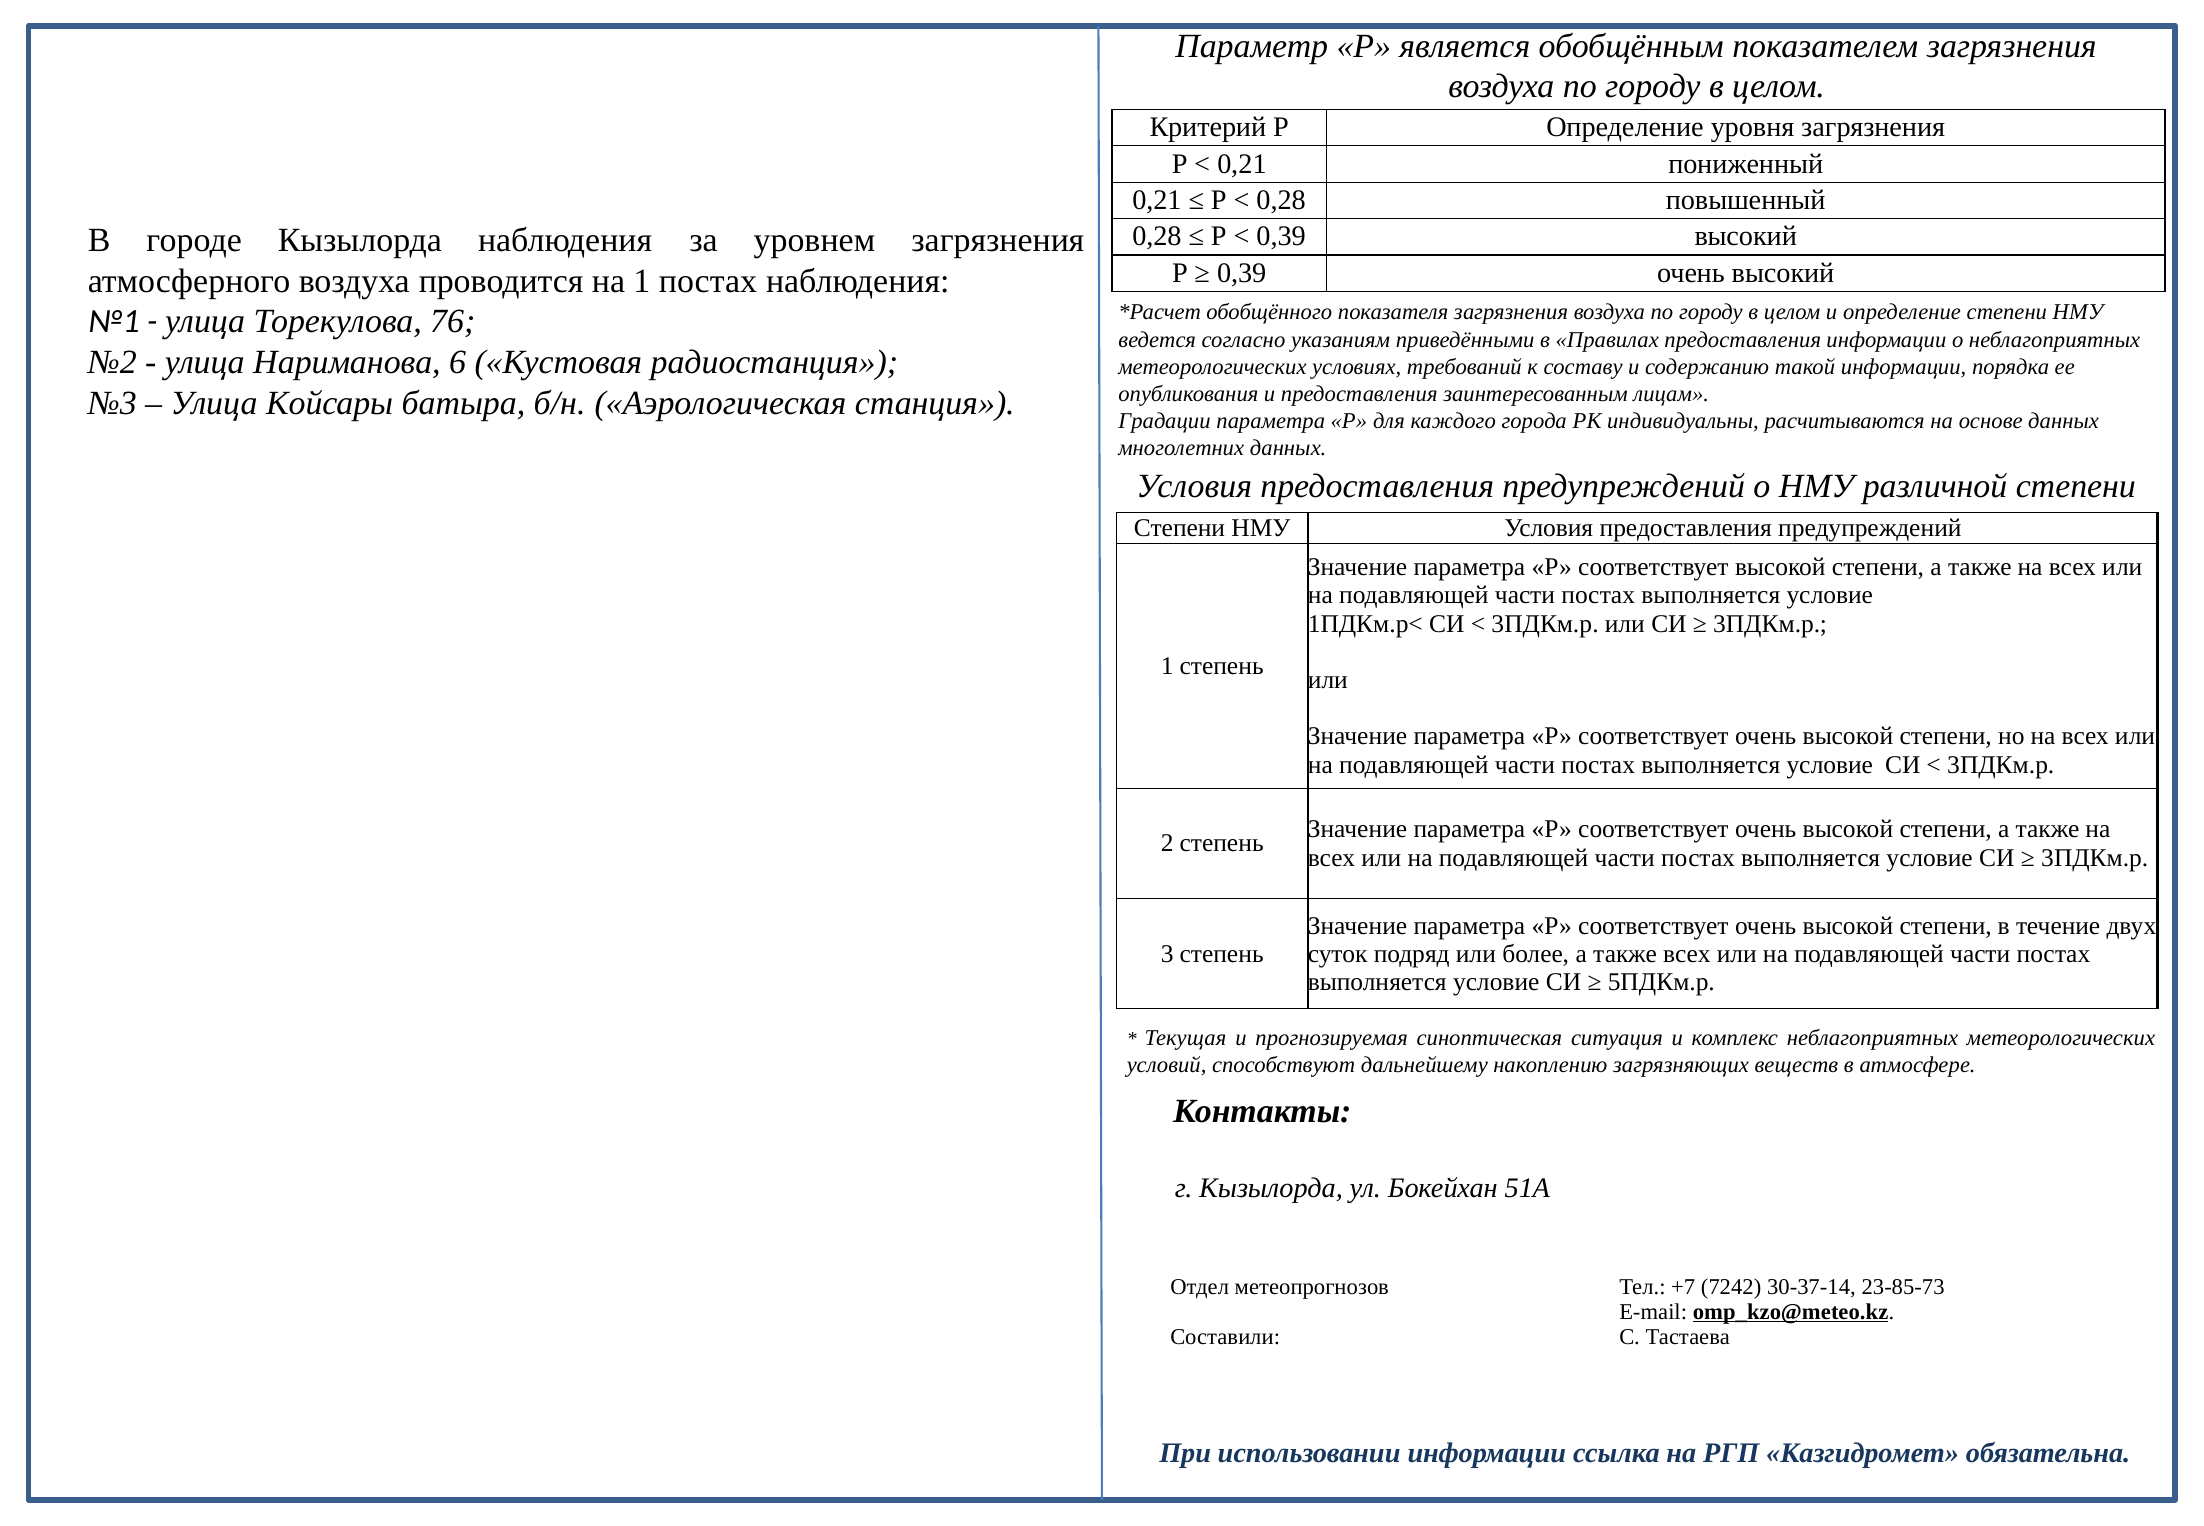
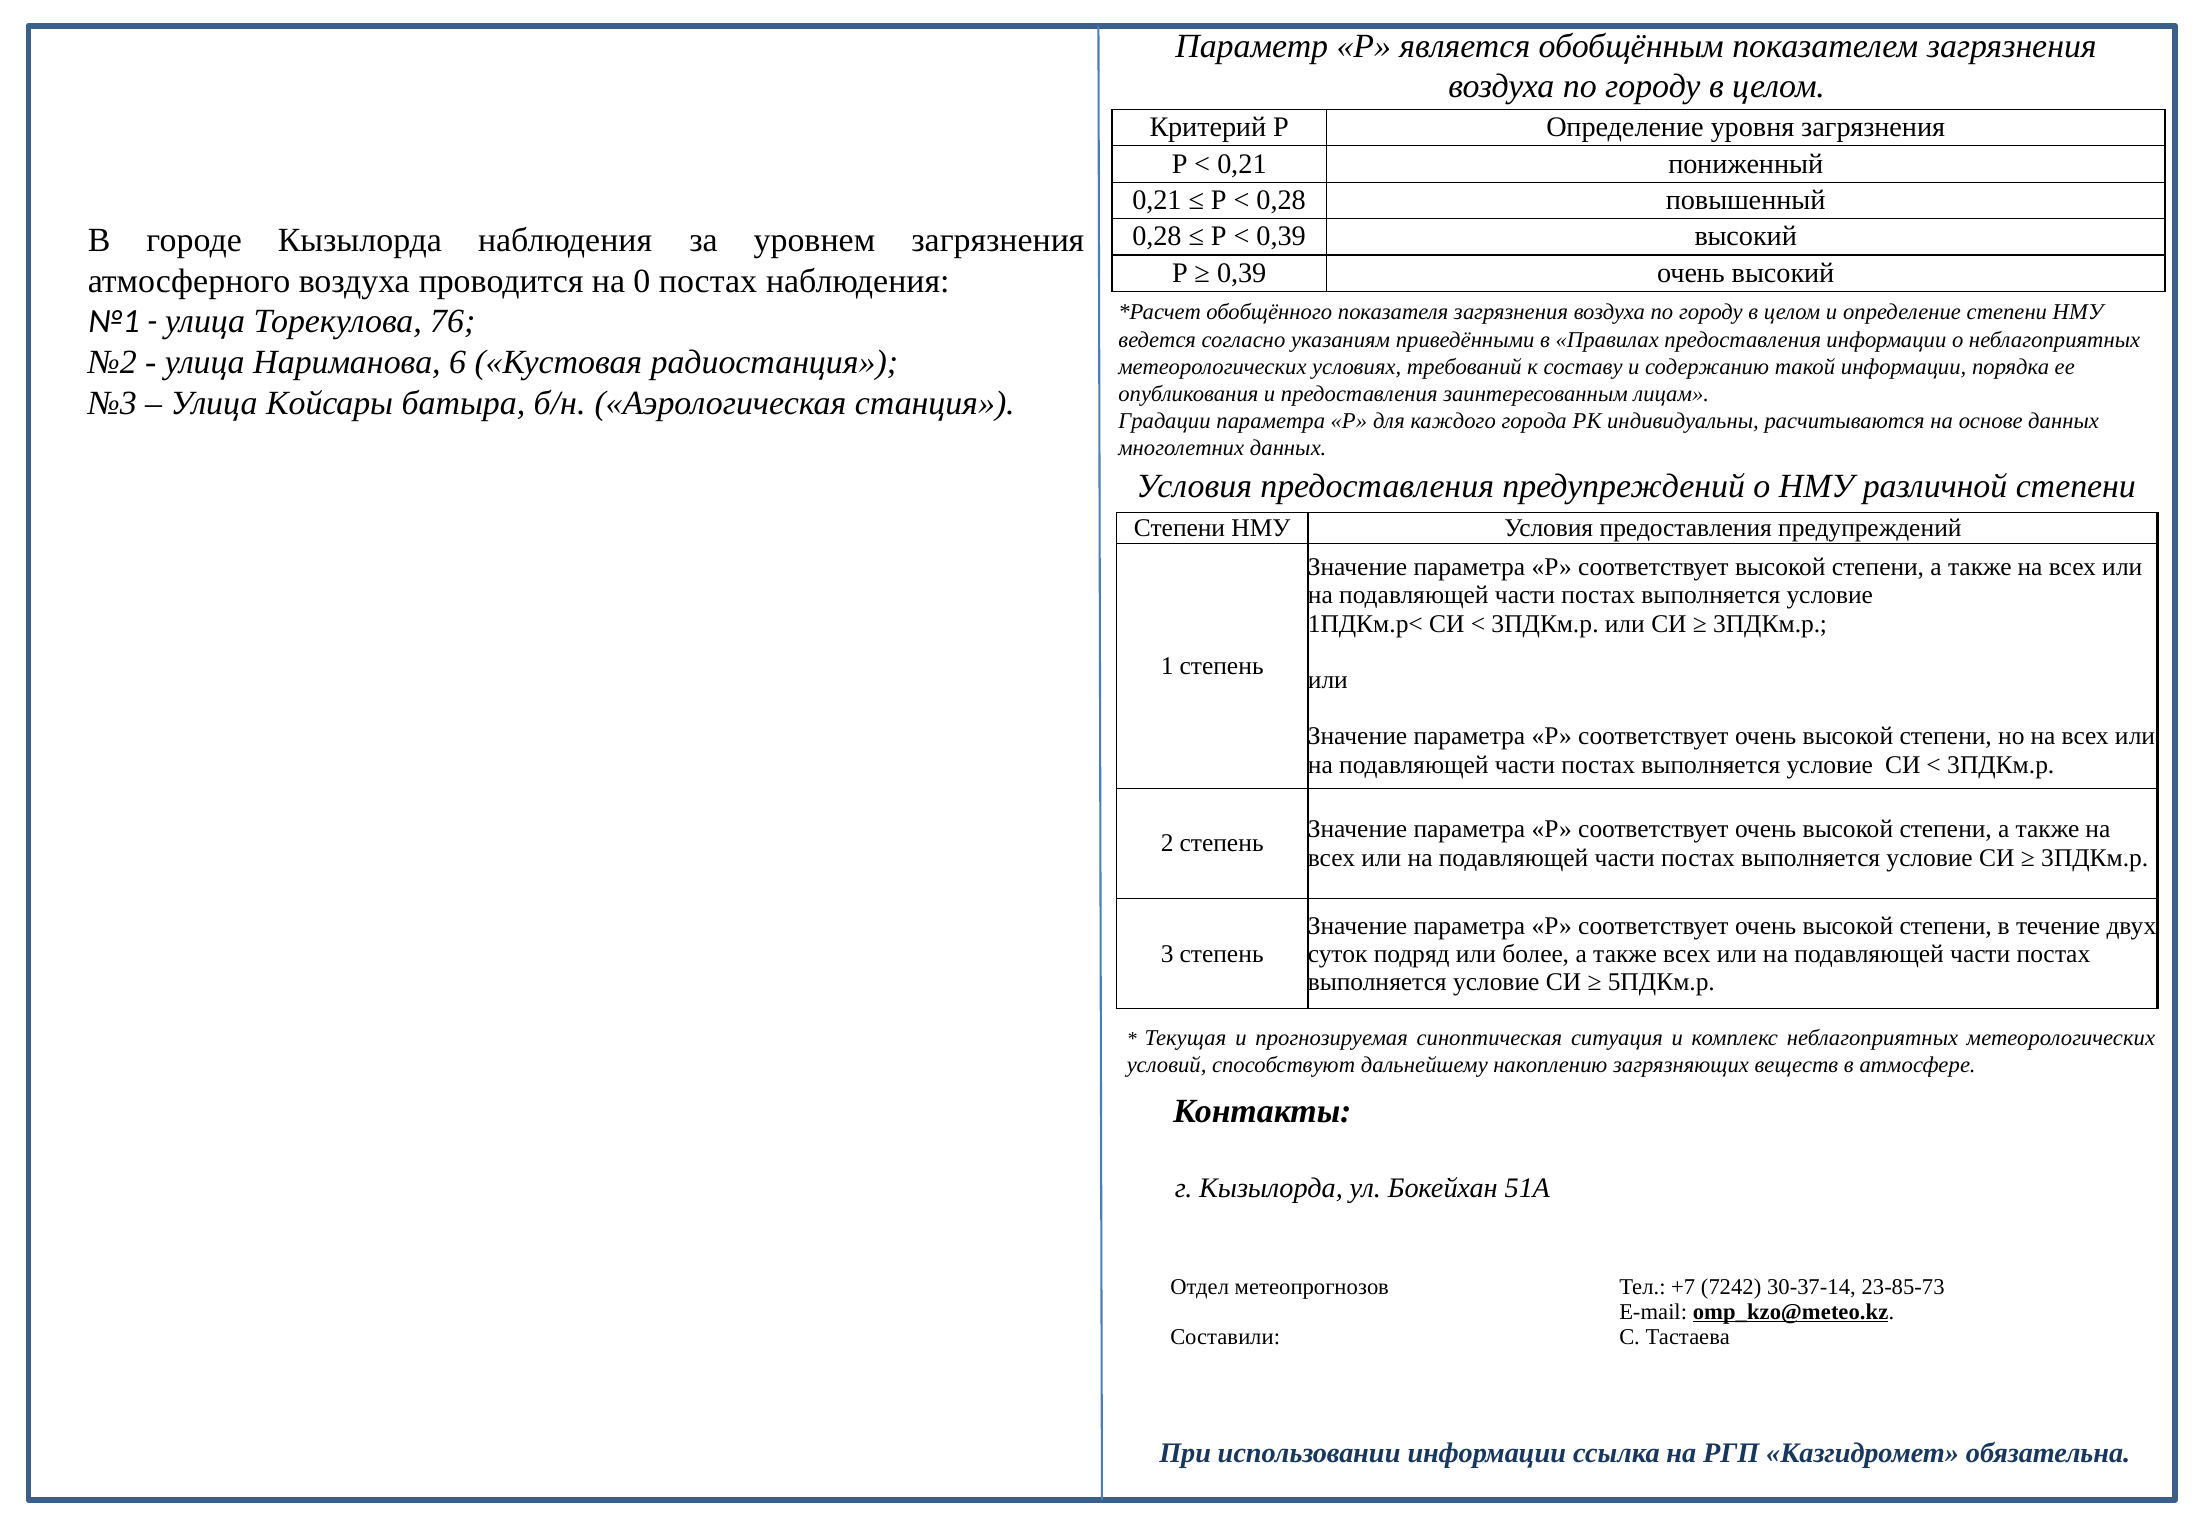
на 1: 1 -> 0 (642, 281)
